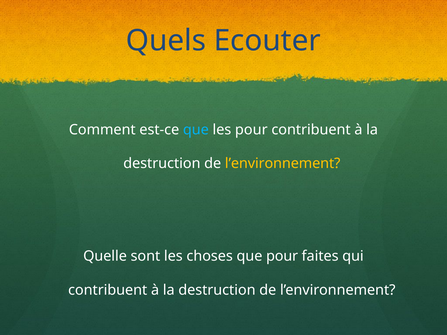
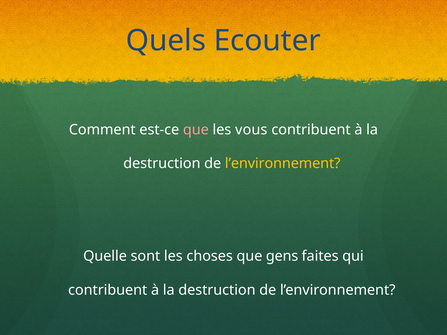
que colour: light blue -> pink (196, 130)
les pour: pour -> vous (251, 130)
que pour: pour -> gens (282, 256)
